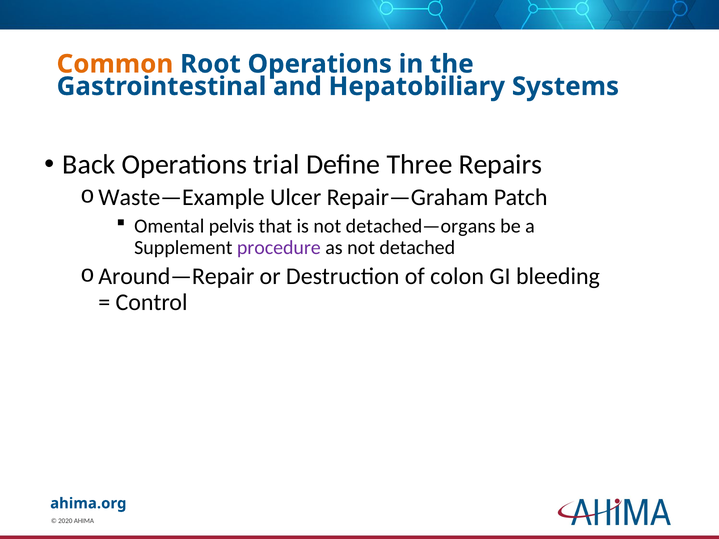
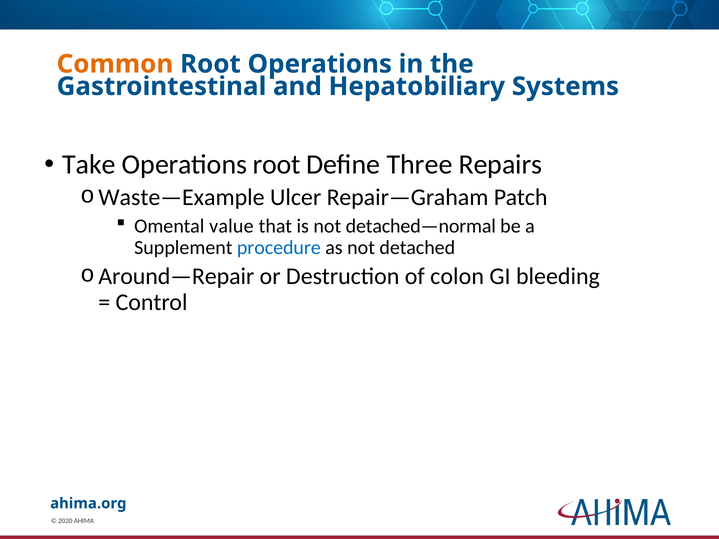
Back: Back -> Take (89, 165)
Operations trial: trial -> root (277, 165)
pelvis: pelvis -> value (231, 226)
detached—organs: detached—organs -> detached—normal (421, 226)
procedure colour: purple -> blue (279, 248)
